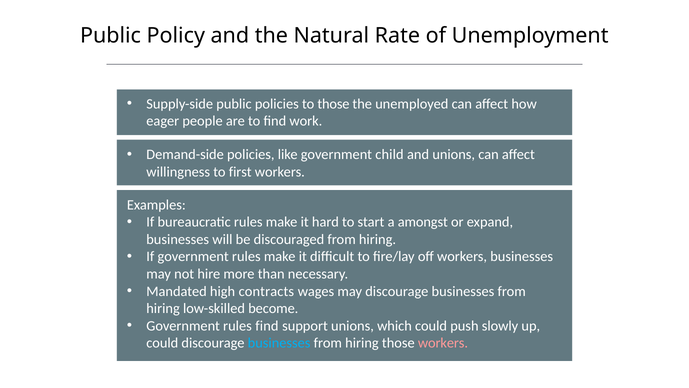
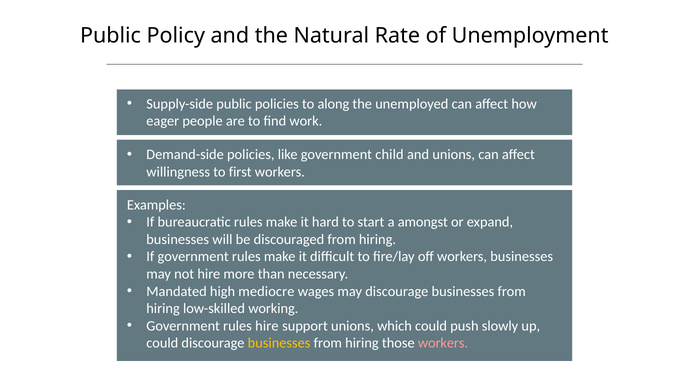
to those: those -> along (333, 104)
contracts: contracts -> mediocre (266, 291)
become: become -> working (273, 308)
rules find: find -> hire (267, 325)
businesses colour: light blue -> yellow (279, 343)
